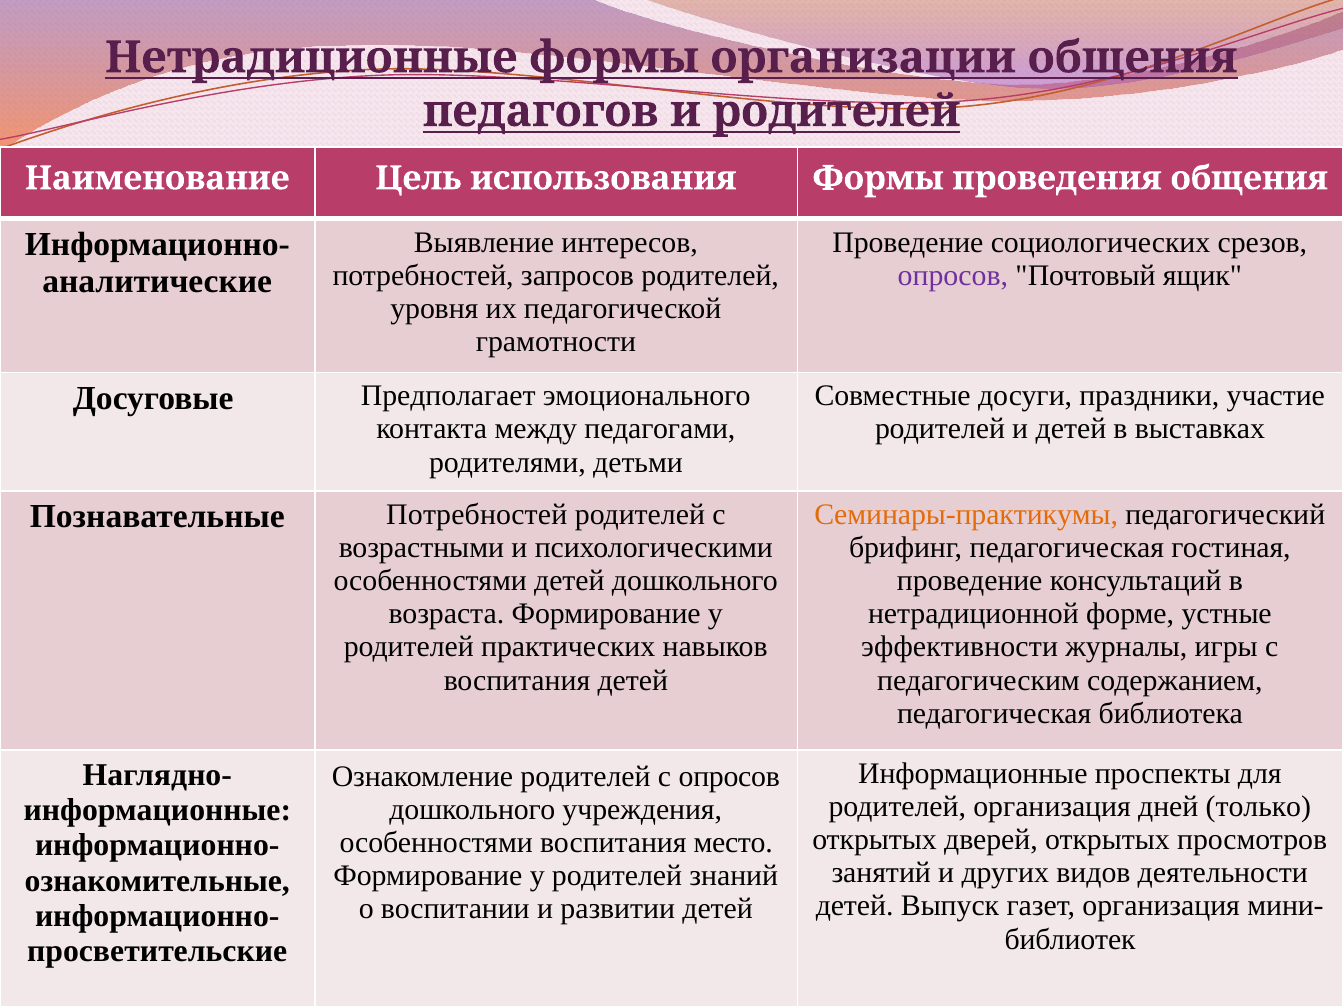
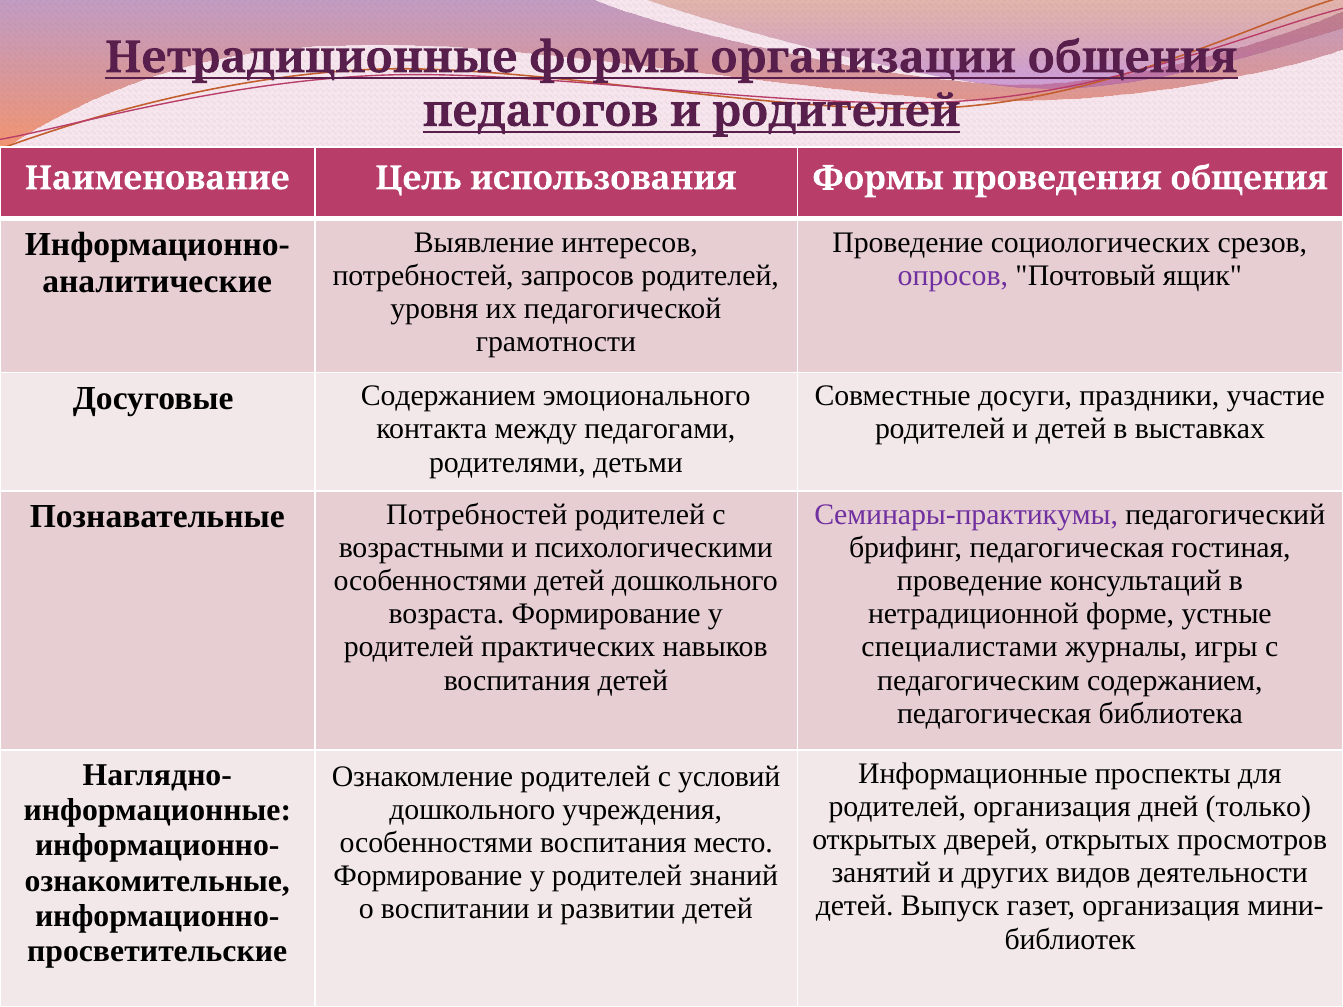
Досуговые Предполагает: Предполагает -> Содержанием (448, 396)
Семинары-практикумы colour: orange -> purple (966, 515)
эффективности: эффективности -> специалистами (959, 647)
с опросов: опросов -> условий (729, 777)
